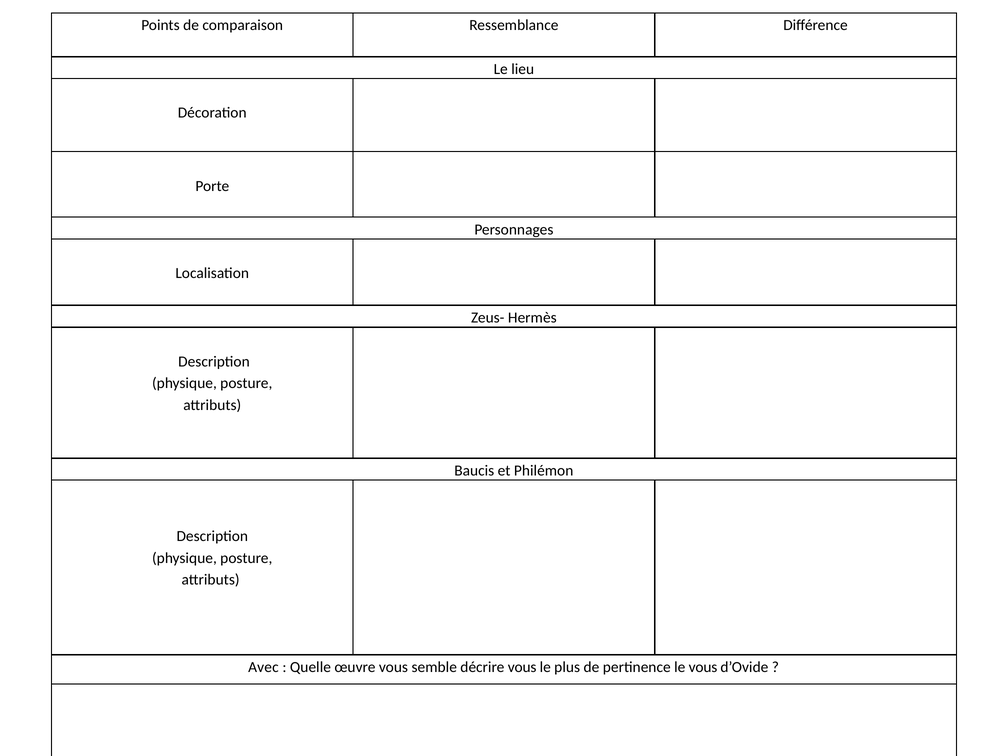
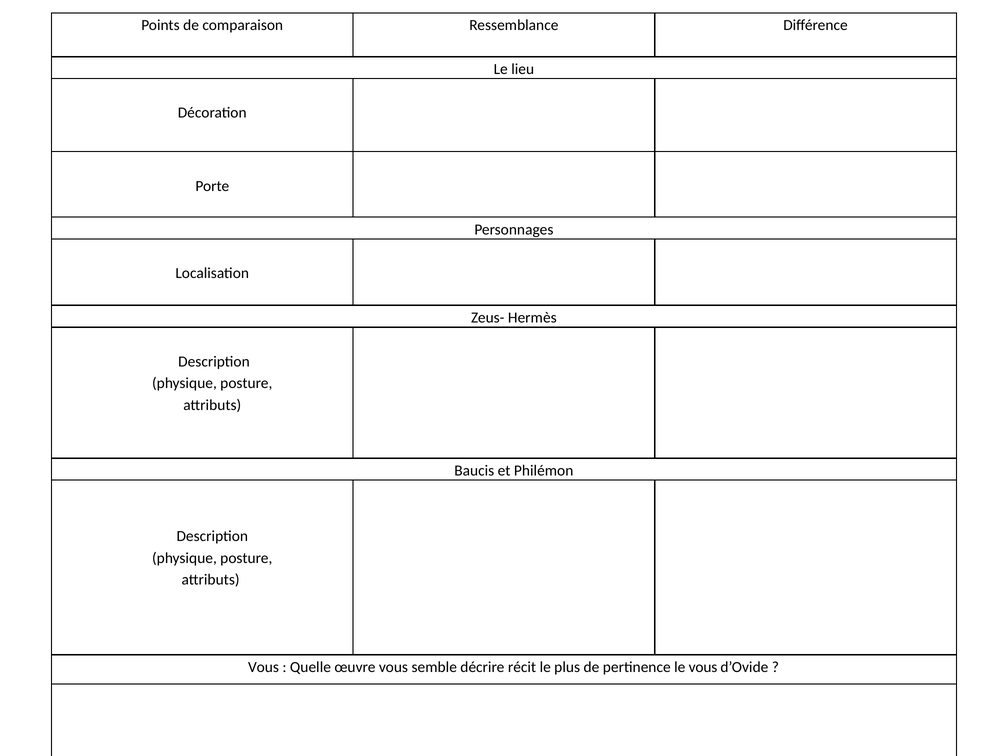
Avec: Avec -> Vous (263, 667)
décrire vous: vous -> récit (522, 667)
